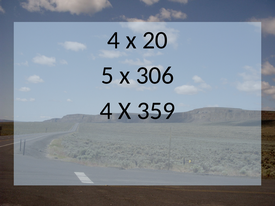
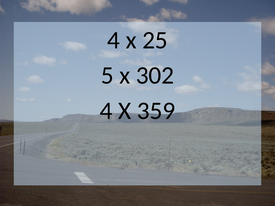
20: 20 -> 25 (155, 40)
306: 306 -> 302 (155, 76)
